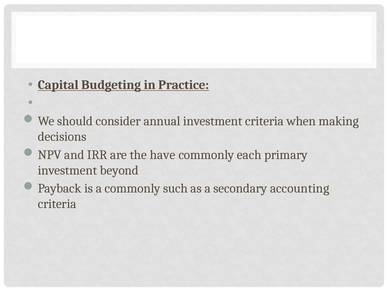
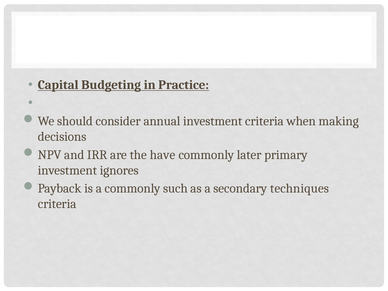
each: each -> later (249, 155)
beyond: beyond -> ignores (119, 170)
accounting: accounting -> techniques (300, 188)
